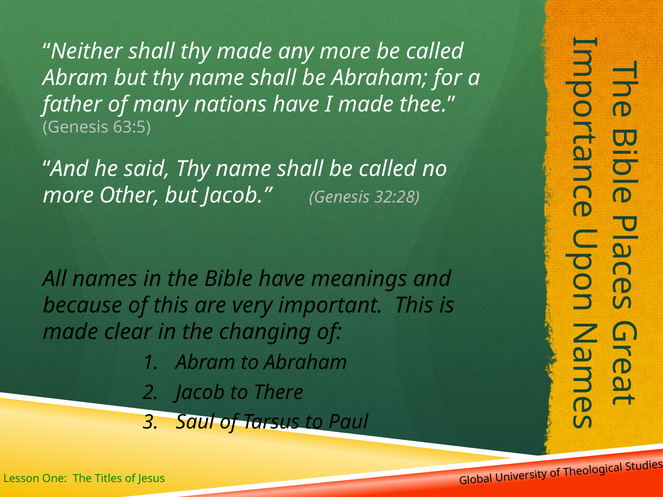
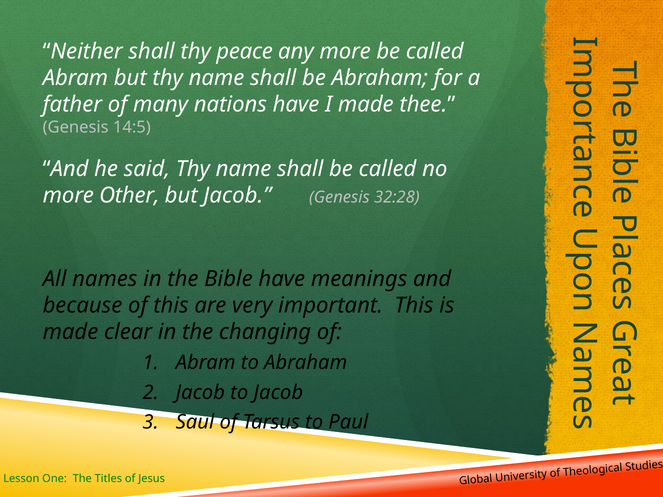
thy made: made -> peace (245, 51)
63:5: 63:5 -> 14:5 (132, 127)
to There: There -> Jacob (278, 393)
